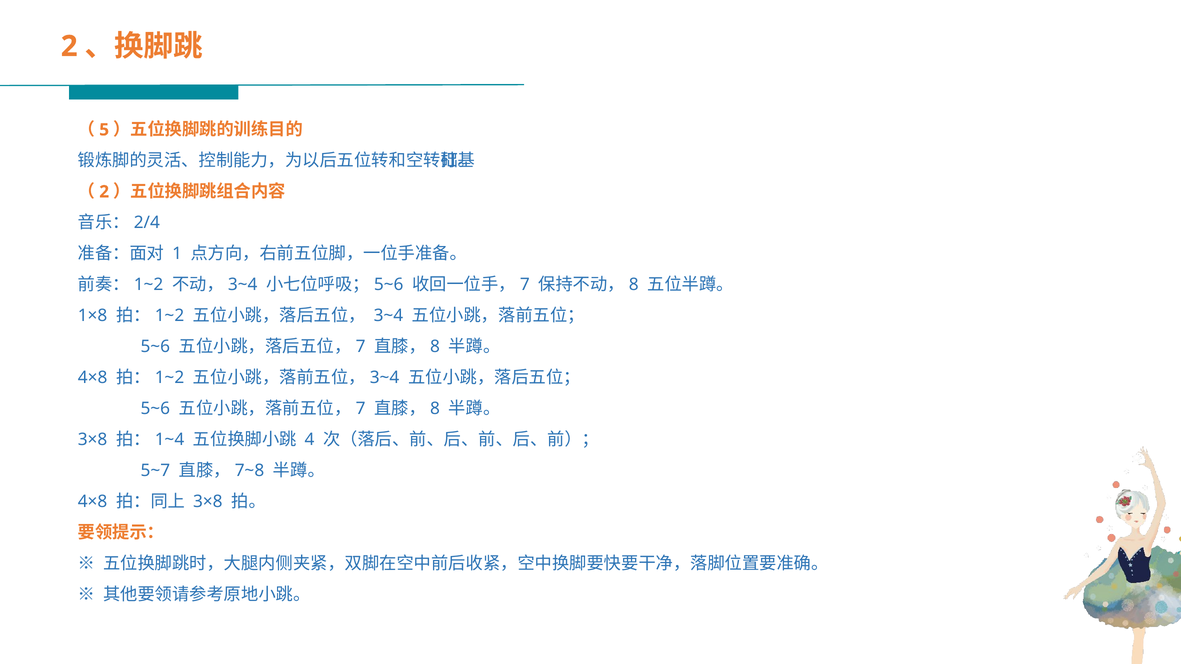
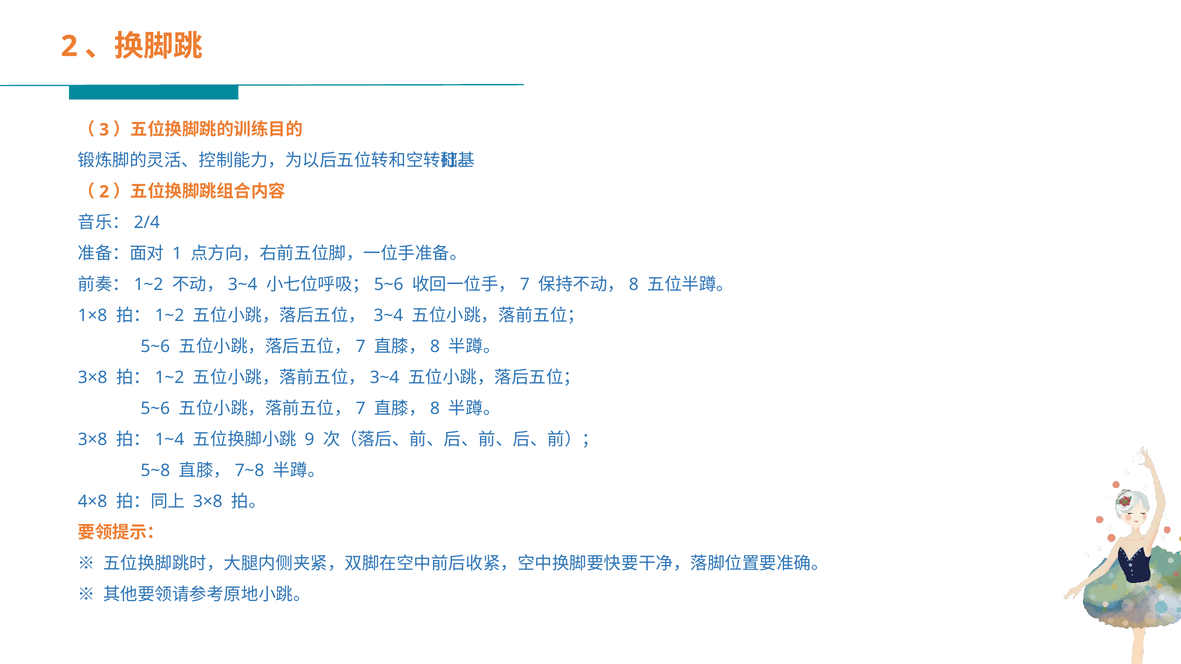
5: 5 -> 3 (104, 130)
4×8: 4×8 -> 3×8 (93, 378)
4: 4 -> 9 (309, 440)
5~7: 5~7 -> 5~8 (155, 471)
